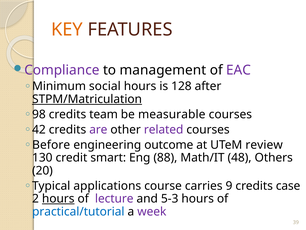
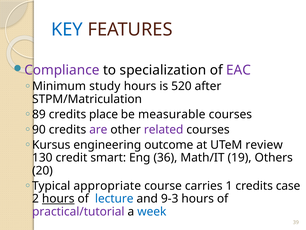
KEY colour: orange -> blue (67, 30)
management: management -> specialization (163, 70)
social: social -> study (105, 86)
128: 128 -> 520 (181, 86)
STPM/Matriculation underline: present -> none (87, 99)
98: 98 -> 89 (39, 114)
team: team -> place (104, 114)
42: 42 -> 90 (39, 129)
Before: Before -> Kursus (51, 145)
88: 88 -> 36 (165, 157)
48: 48 -> 19 (240, 157)
applications: applications -> appropriate (107, 185)
9: 9 -> 1 (229, 185)
lecture colour: purple -> blue (114, 198)
5-3: 5-3 -> 9-3 (170, 198)
practical/tutorial colour: blue -> purple (78, 211)
week colour: purple -> blue (152, 211)
